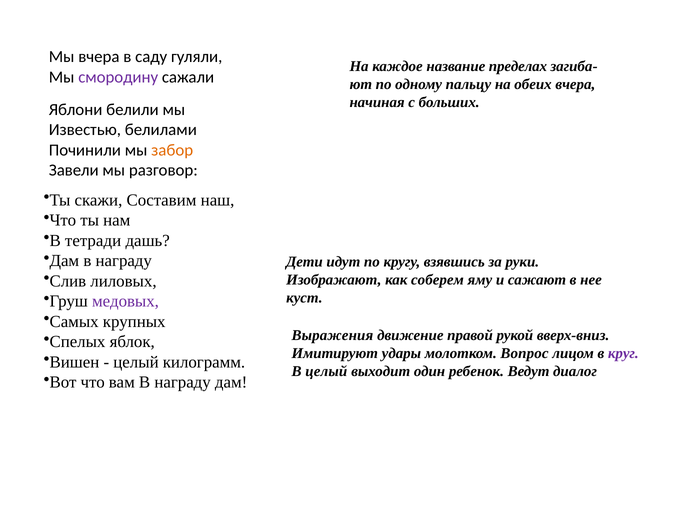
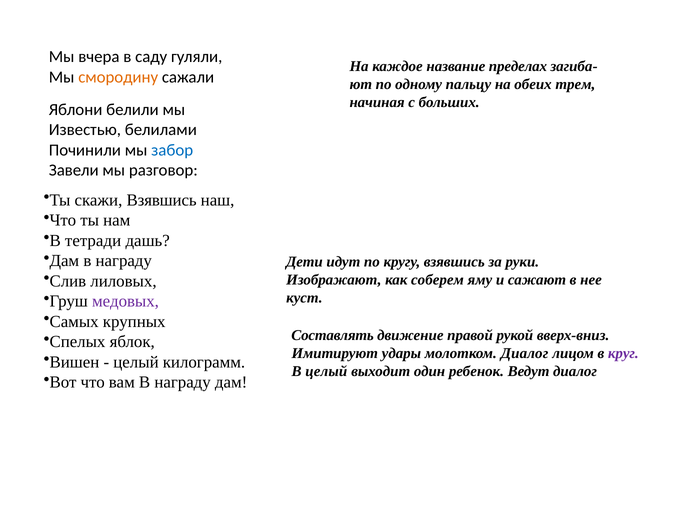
смородину colour: purple -> orange (118, 77)
обеих вчера: вчера -> трем (575, 84)
забор colour: orange -> blue (172, 150)
скажи Составим: Составим -> Взявшись (162, 200)
Выражения: Выражения -> Составлять (333, 335)
молотком Вопрос: Вопрос -> Диалог (525, 353)
